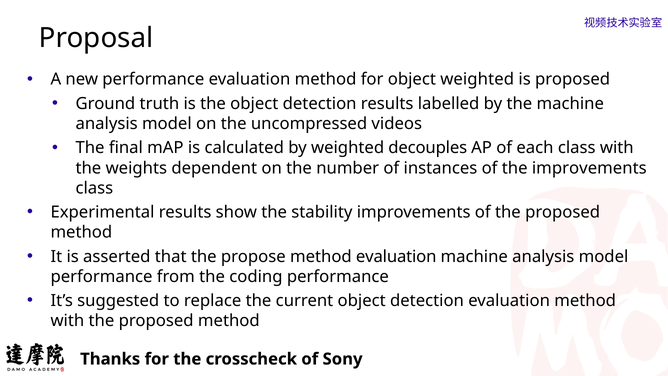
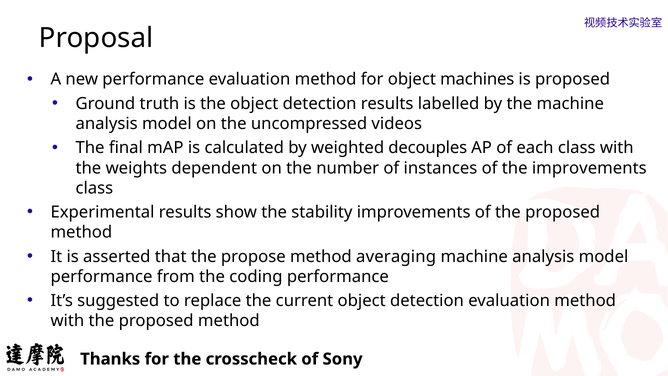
object weighted: weighted -> machines (477, 79)
method evaluation: evaluation -> averaging (396, 256)
